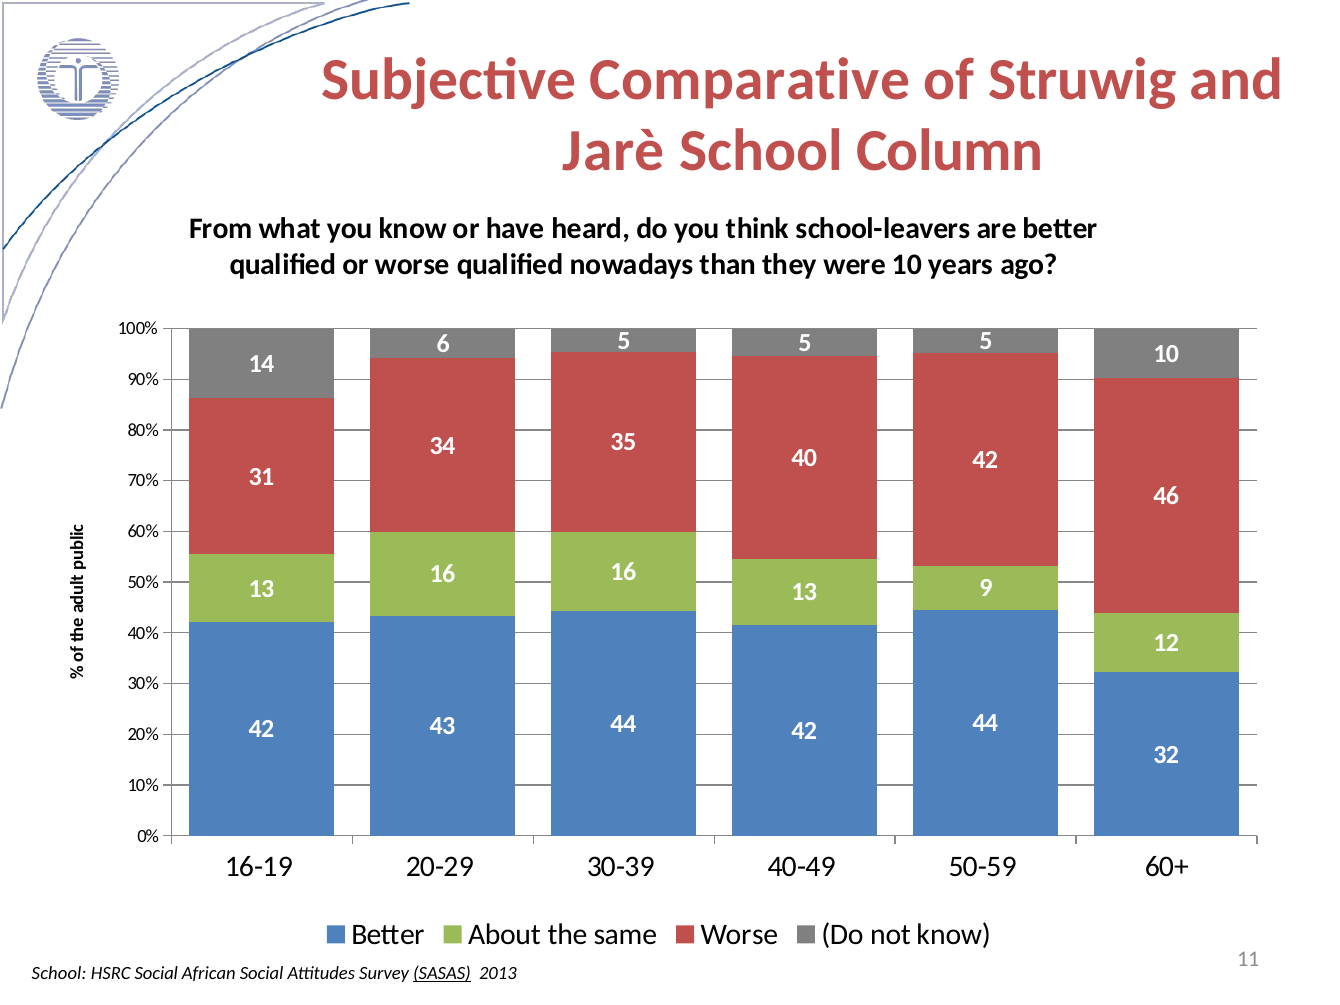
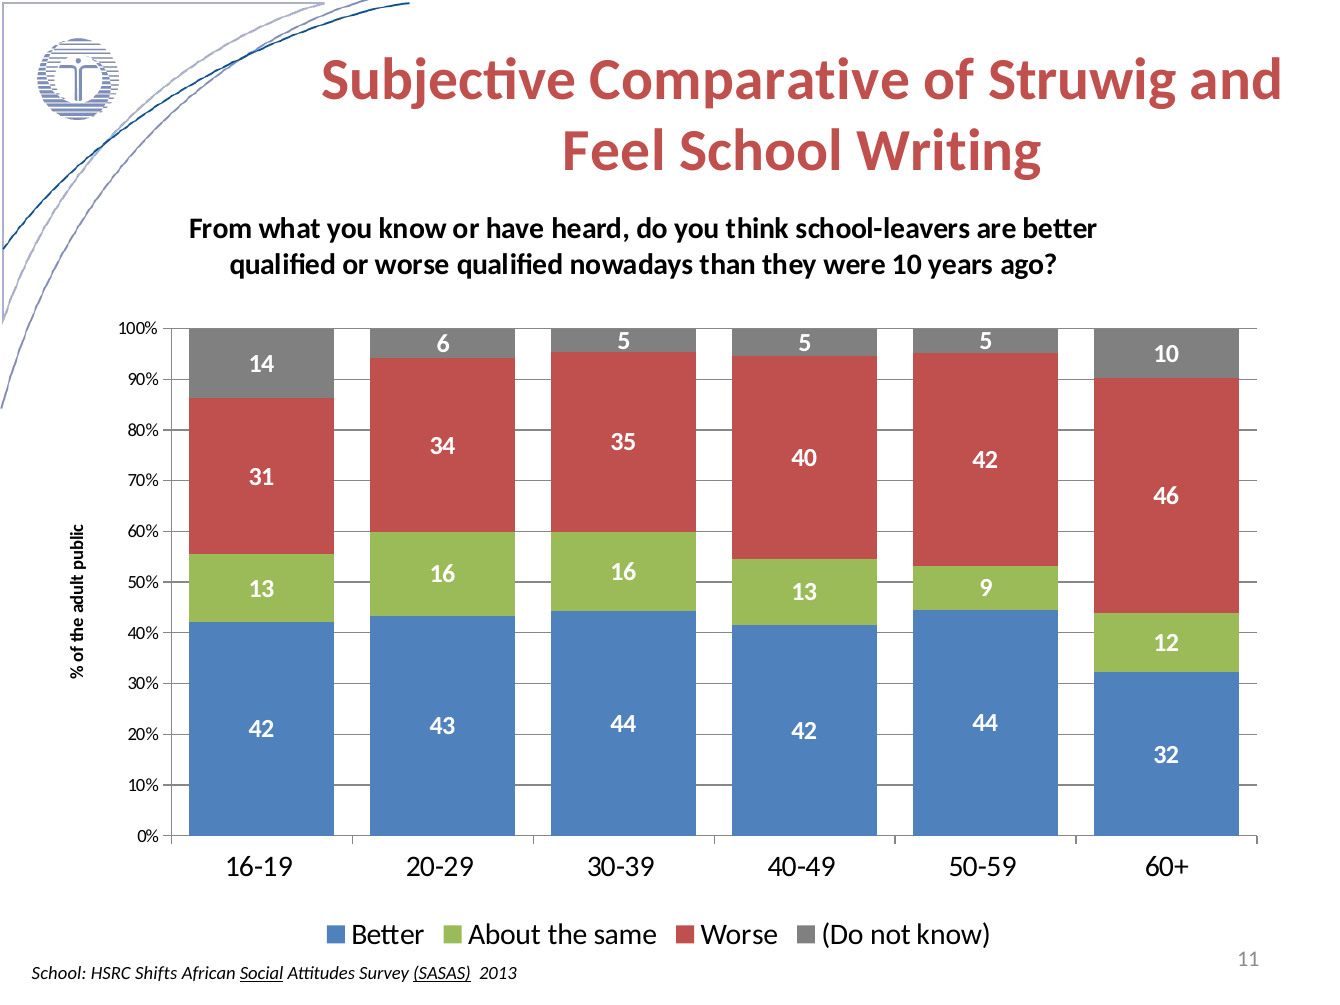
Jarè: Jarè -> Feel (614, 151)
Column: Column -> Writing (949, 151)
HSRC Social: Social -> Shifts (156, 974)
Social underline: none -> present (262, 974)
